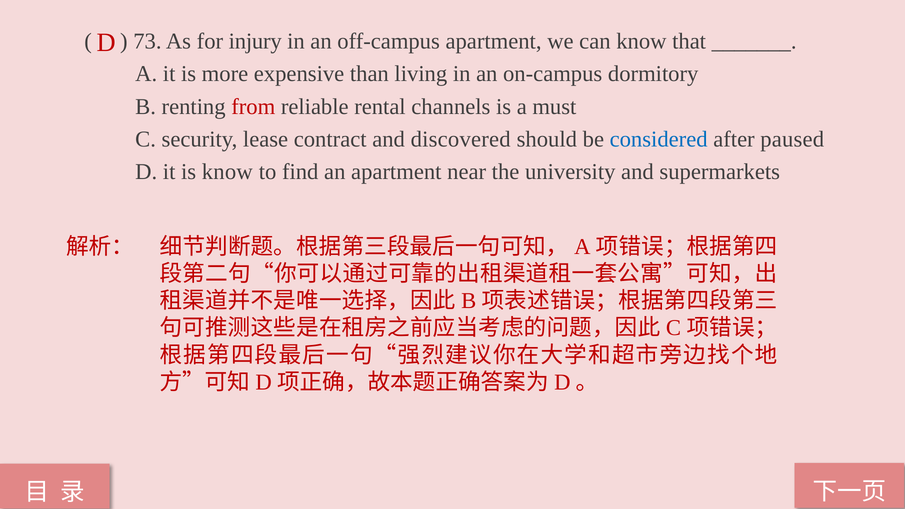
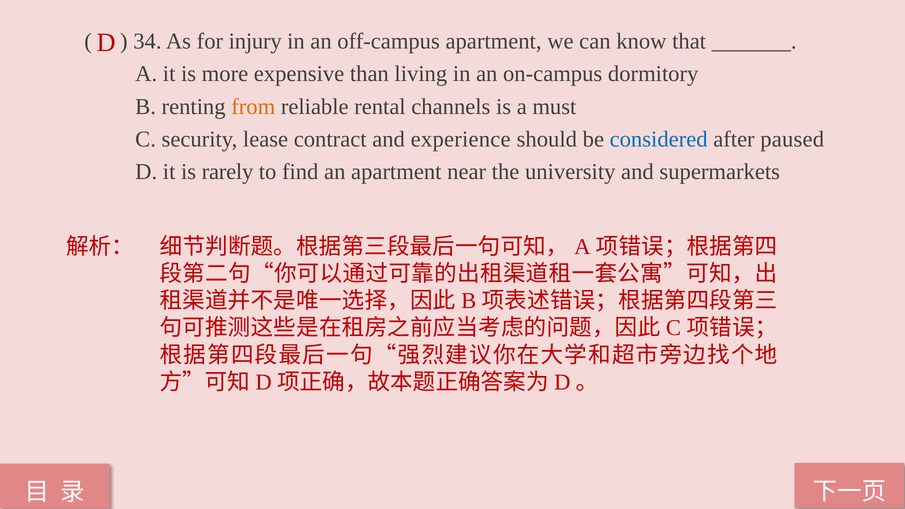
73: 73 -> 34 (147, 41)
from colour: red -> orange (253, 107)
discovered: discovered -> experience (461, 139)
is know: know -> rarely (228, 172)
